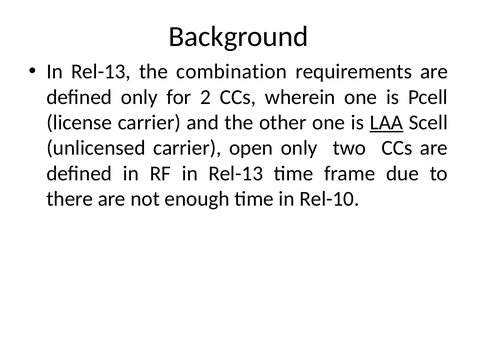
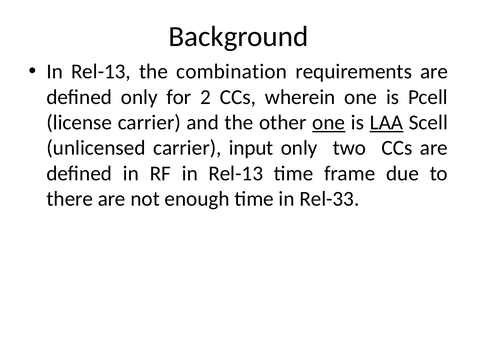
one underline: none -> present (329, 122)
open: open -> input (251, 148)
Rel-10: Rel-10 -> Rel-33 (329, 199)
